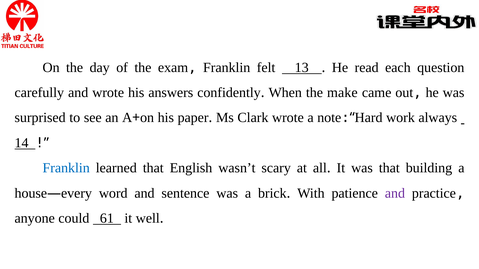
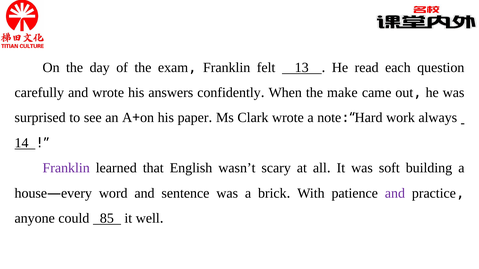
Franklin colour: blue -> purple (66, 168)
was that: that -> soft (389, 168)
61: 61 -> 85 (107, 219)
